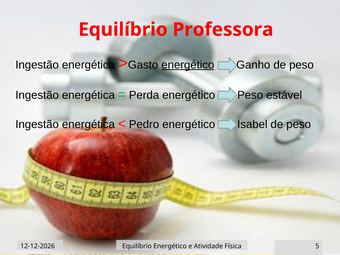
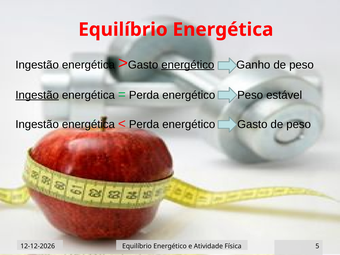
Equilíbrio Professora: Professora -> Energética (223, 30)
Ingestão underline: none -> present (37, 95)
Pedro: Pedro -> Perda (144, 124)
energético Isabel: Isabel -> Gasto (252, 124)
